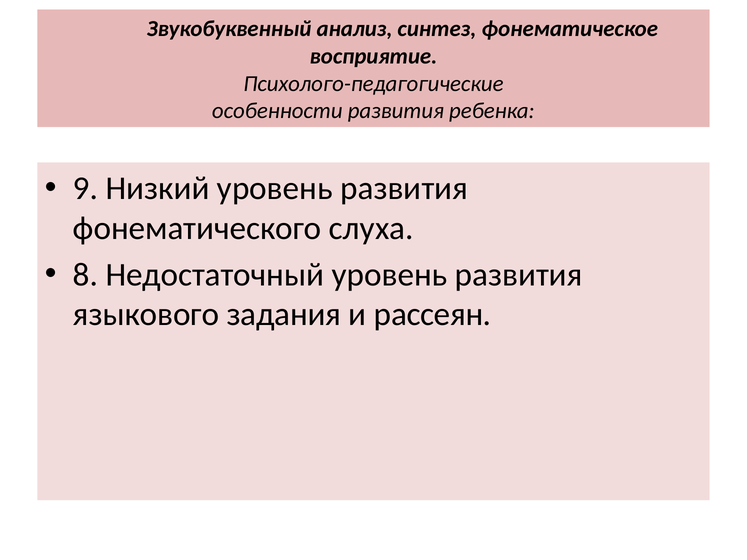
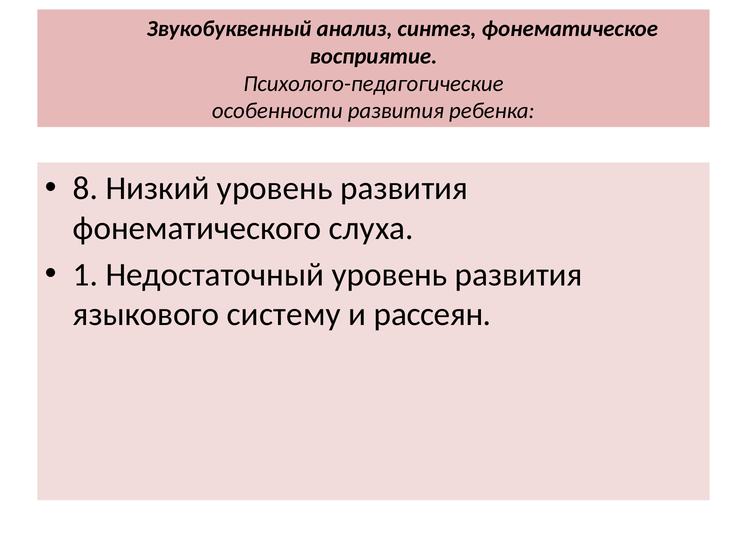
9: 9 -> 8 (85, 188)
8: 8 -> 1 (85, 275)
задания: задания -> систему (284, 315)
